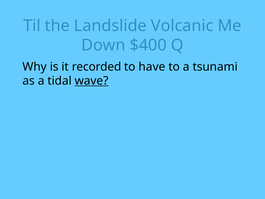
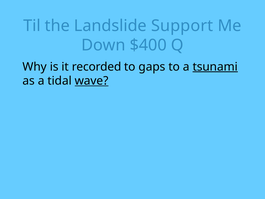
Volcanic: Volcanic -> Support (182, 26)
have: have -> gaps (152, 67)
tsunami underline: none -> present (215, 67)
